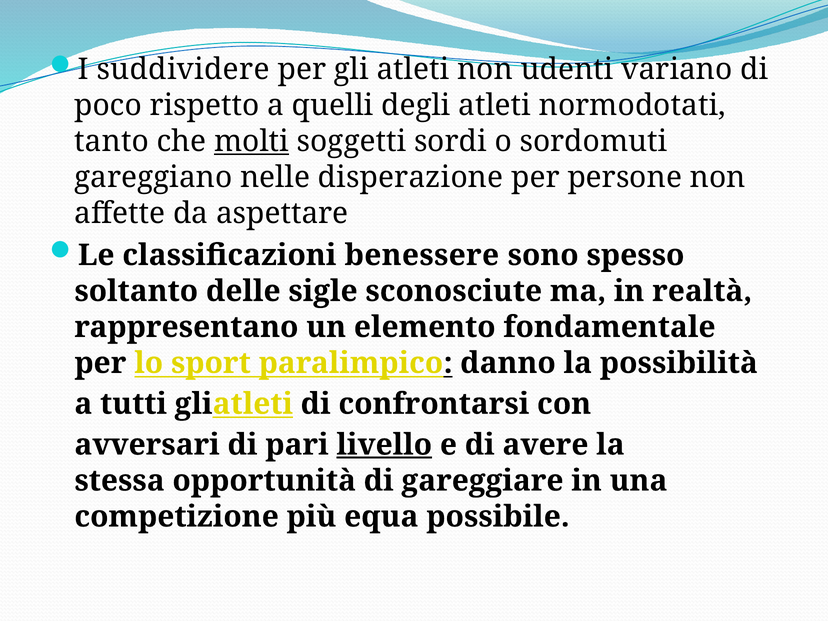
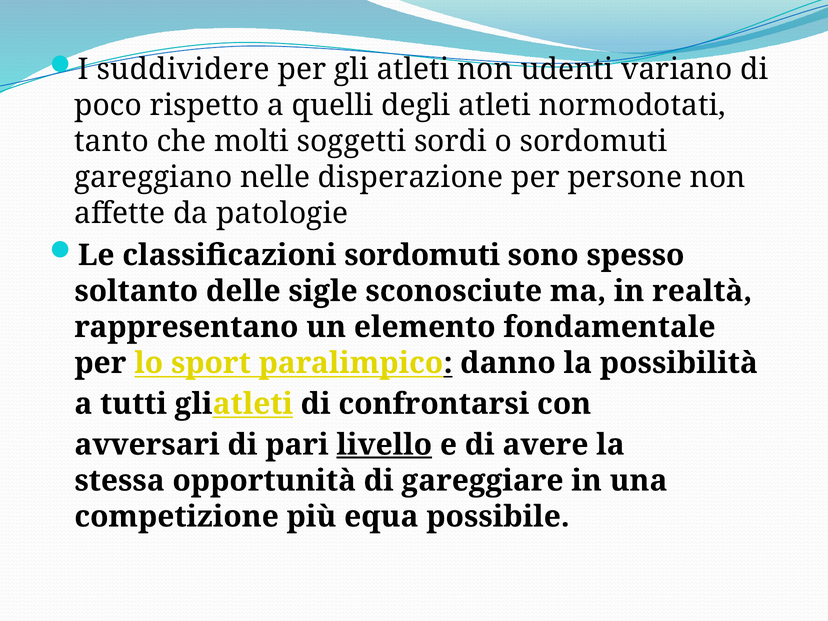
molti underline: present -> none (251, 141)
aspettare: aspettare -> patologie (282, 213)
classificazioni benessere: benessere -> sordomuti (422, 255)
